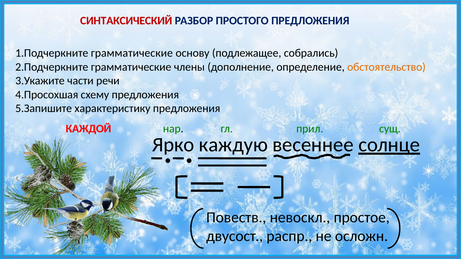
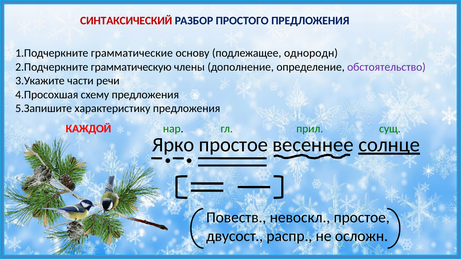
собрались: собрались -> однородн (311, 53)
2.Подчеркните грамматические: грамматические -> грамматическую (131, 67)
обстоятельство colour: orange -> purple (386, 67)
каждую: каждую -> простое (233, 145)
